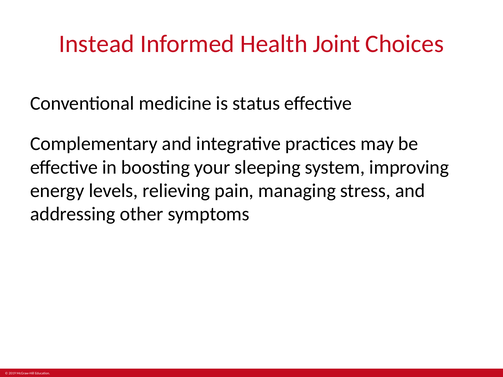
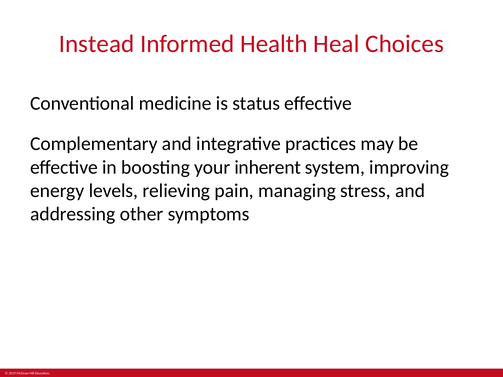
Joint: Joint -> Heal (336, 44)
sleeping: sleeping -> inherent (268, 167)
